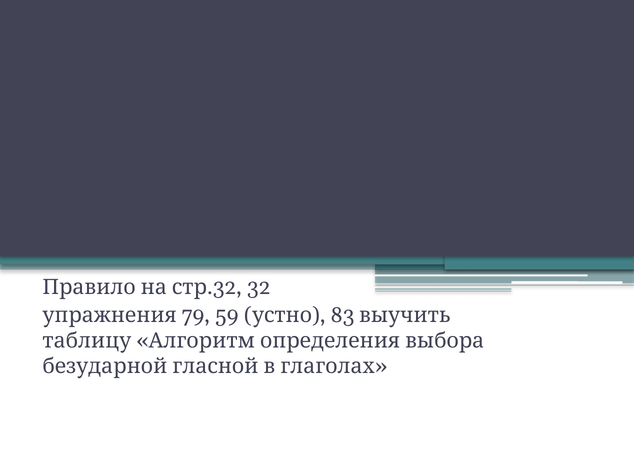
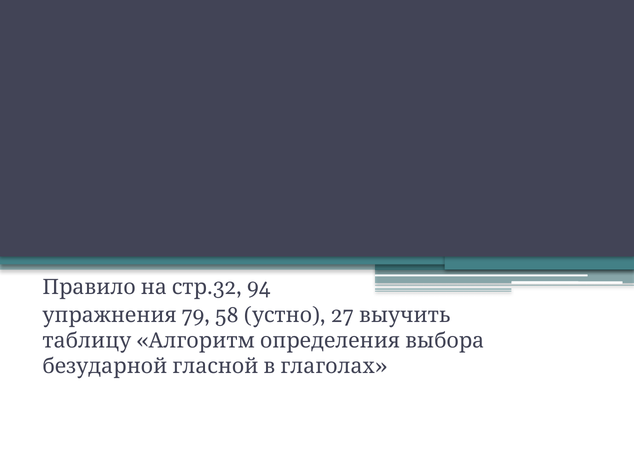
32: 32 -> 94 (259, 288)
59: 59 -> 58 (227, 316)
83: 83 -> 27 (342, 316)
